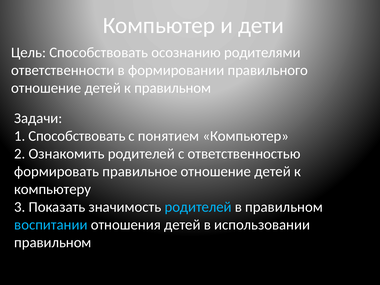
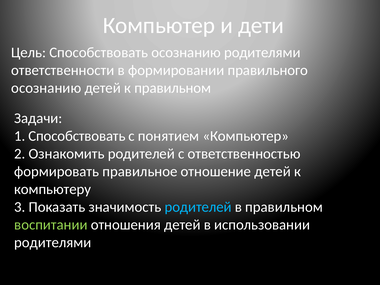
отношение: отношение -> осознанию (46, 88)
воспитании colour: light blue -> light green (51, 225)
правильном: правильном -> родителями (53, 243)
